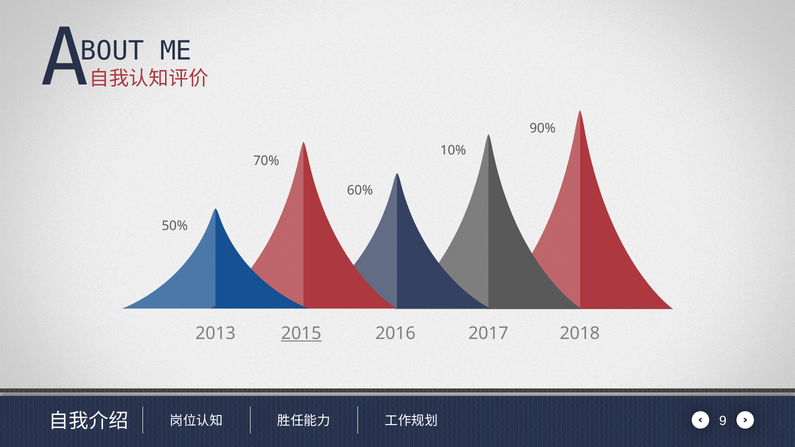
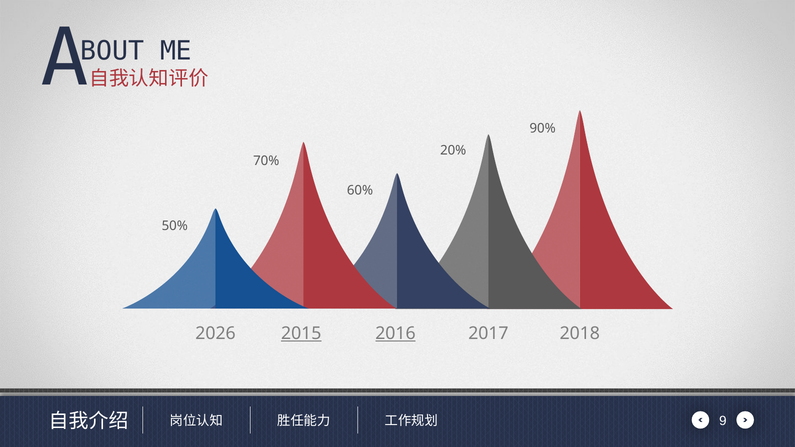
10%: 10% -> 20% (453, 151)
2013: 2013 -> 2026 (216, 334)
2016 underline: none -> present (395, 334)
